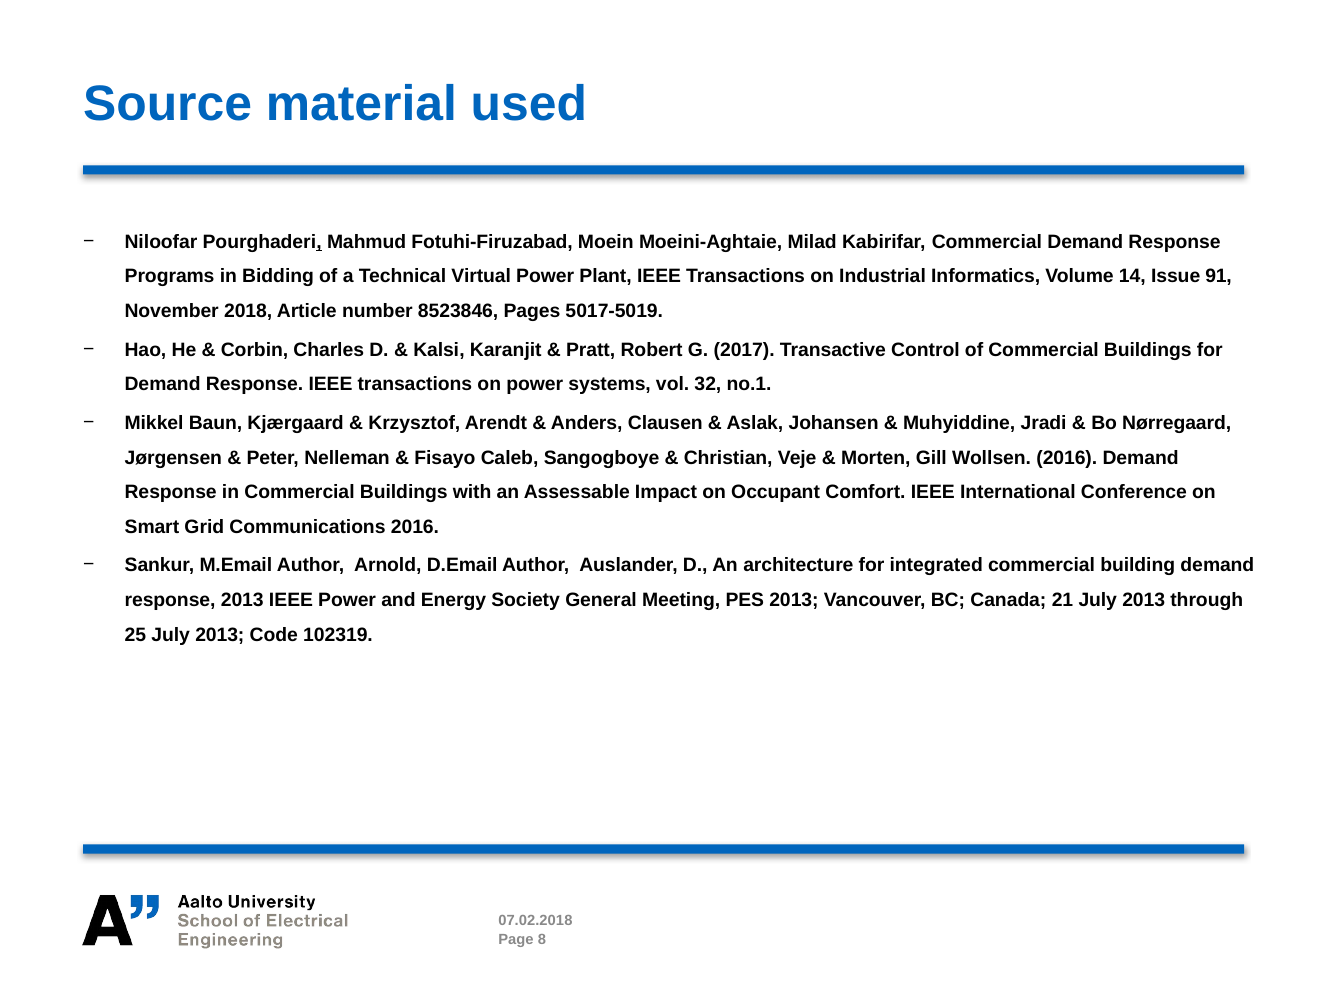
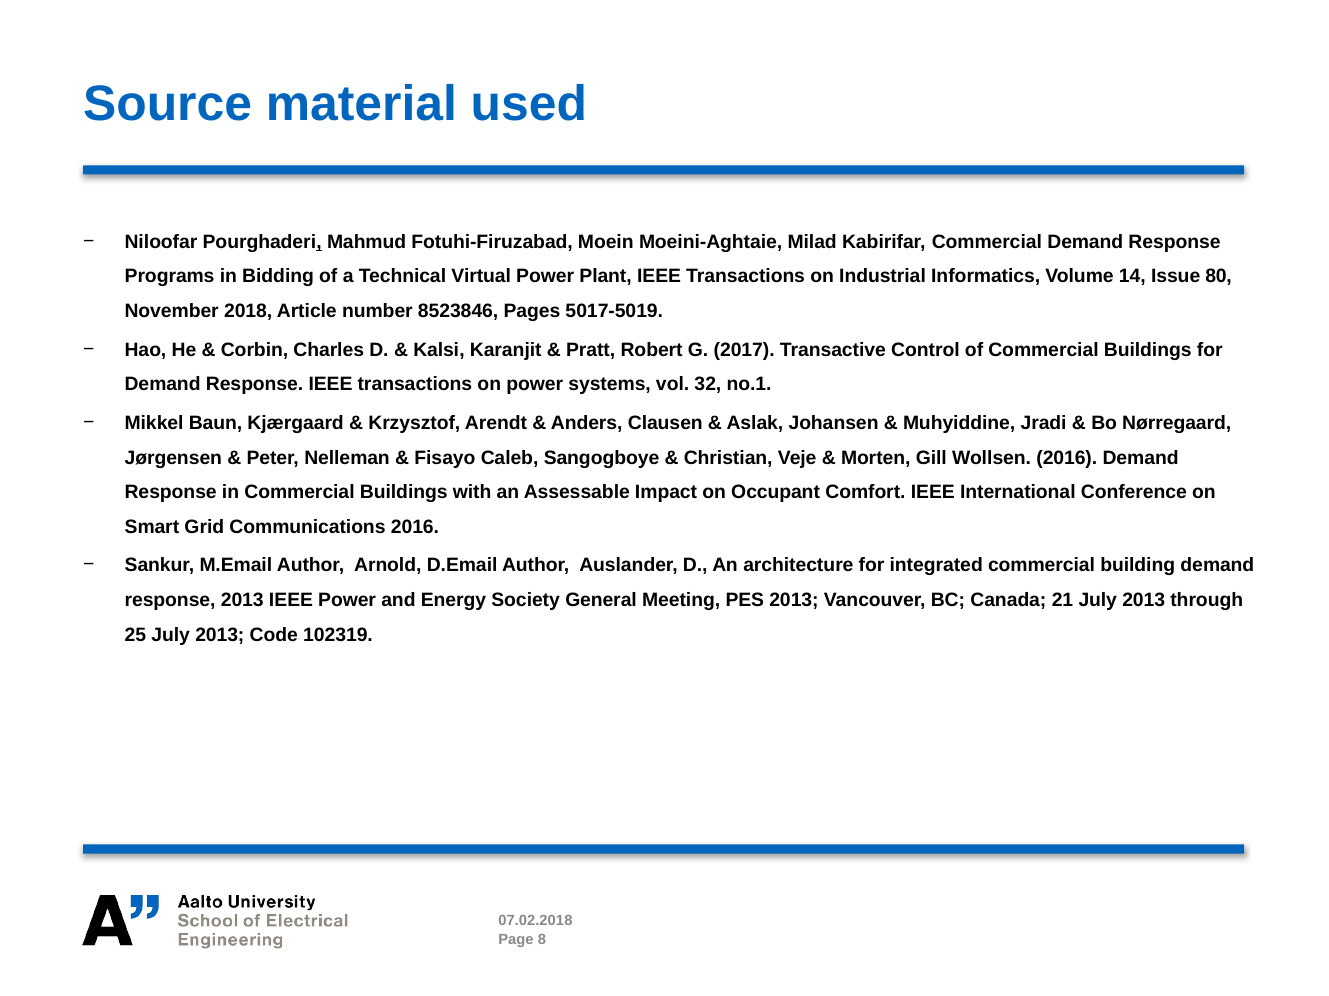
91: 91 -> 80 (1219, 277)
